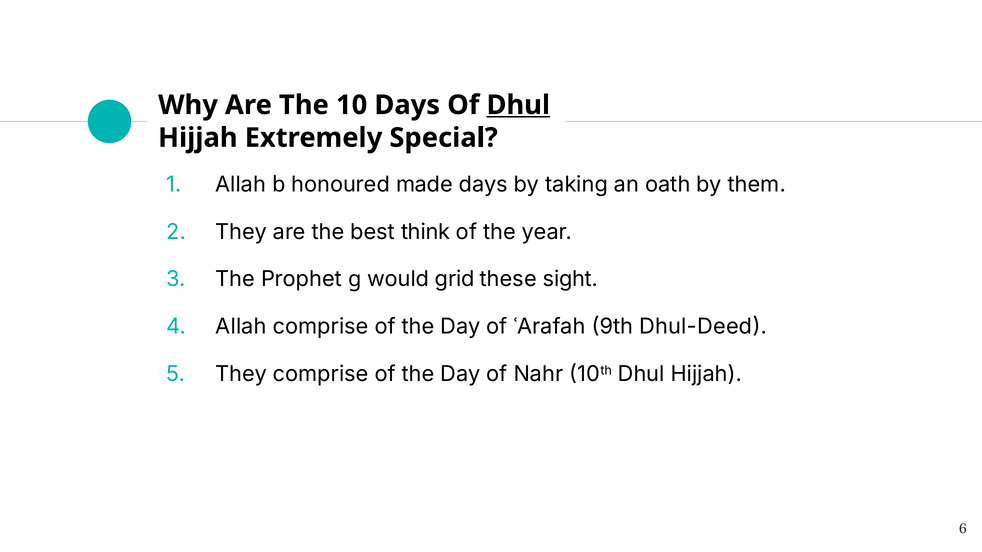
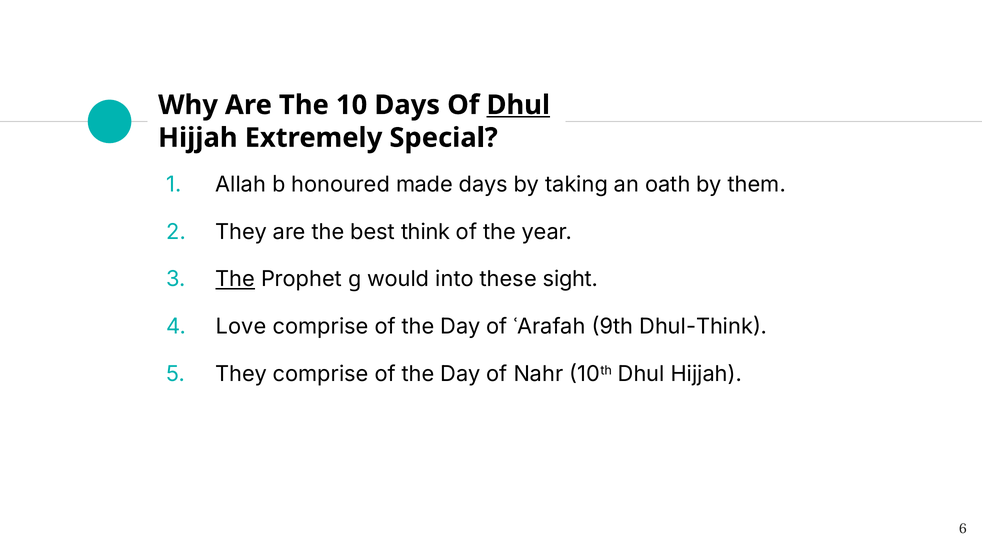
The underline: none -> present (235, 279)
grid: grid -> into (455, 279)
Allah: Allah -> Love (241, 327)
Dhul-Deed: Dhul-Deed -> Dhul-Think (703, 327)
